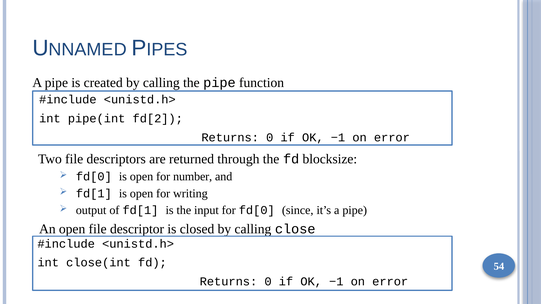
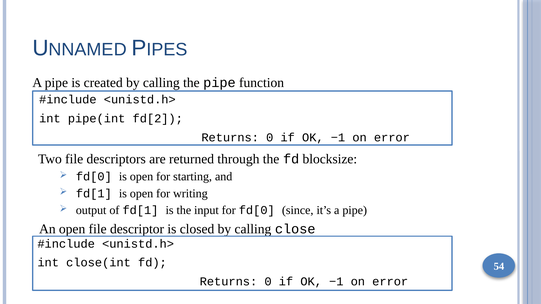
number: number -> starting (193, 177)
